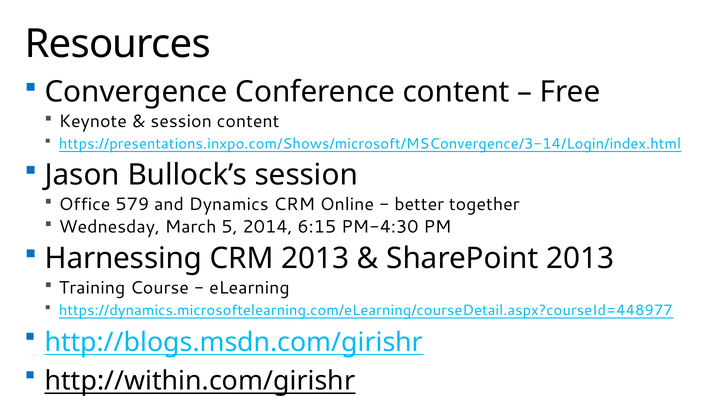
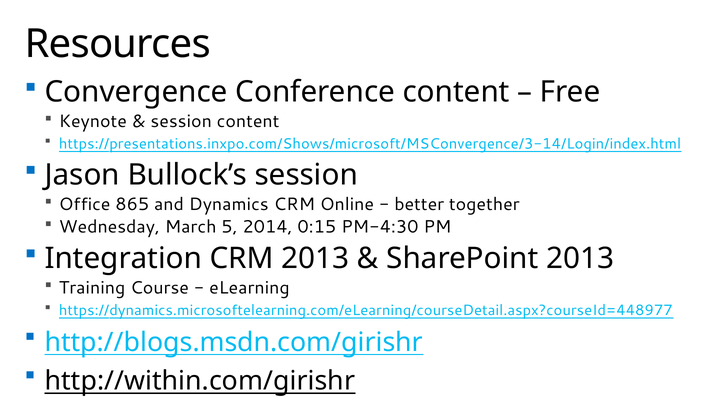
579: 579 -> 865 (132, 204)
6:15: 6:15 -> 0:15 (317, 227)
Harnessing: Harnessing -> Integration (123, 258)
